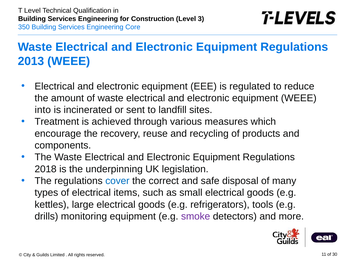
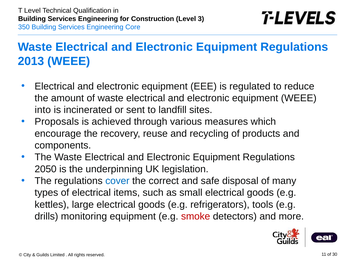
Treatment: Treatment -> Proposals (57, 122)
2018: 2018 -> 2050 (46, 169)
smoke colour: purple -> red (196, 217)
